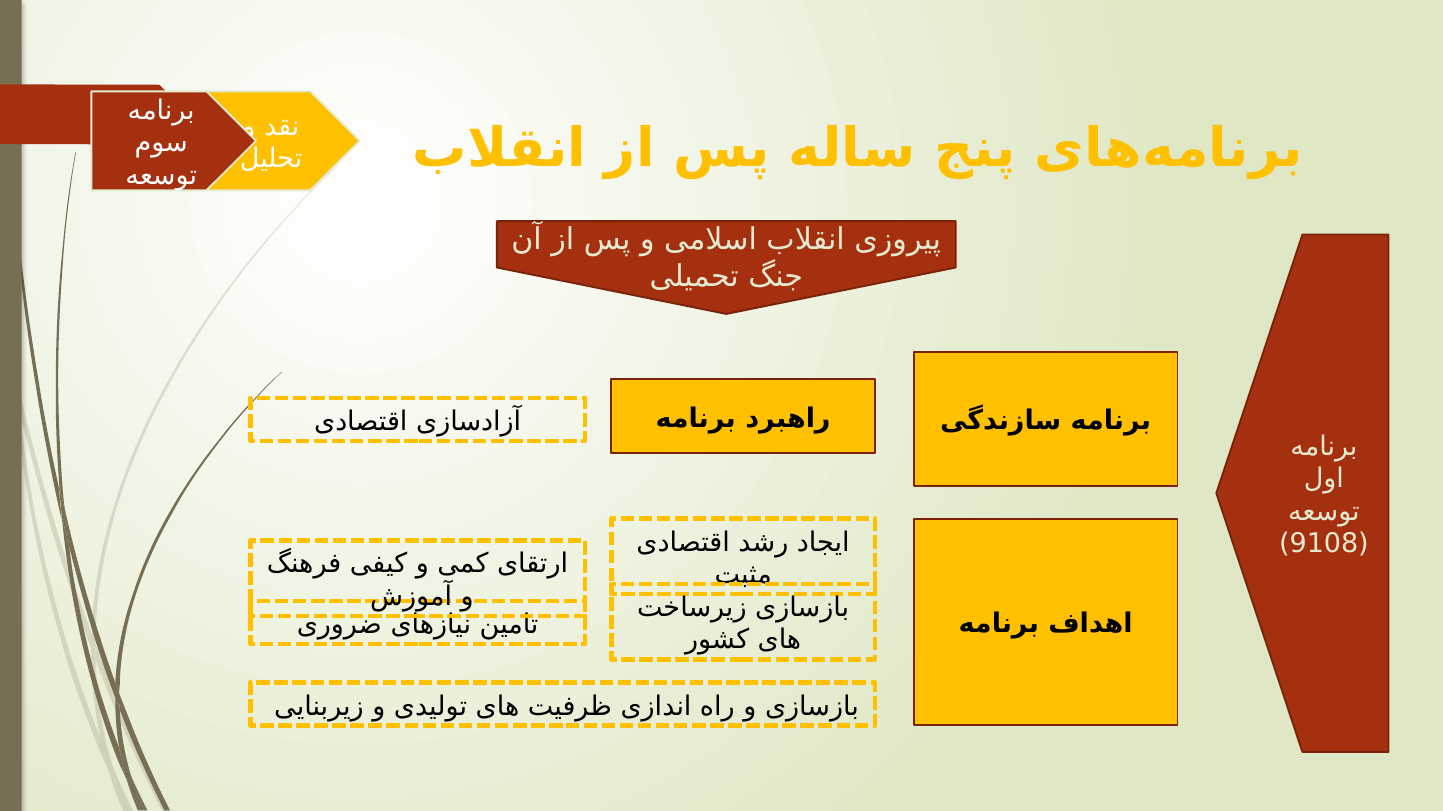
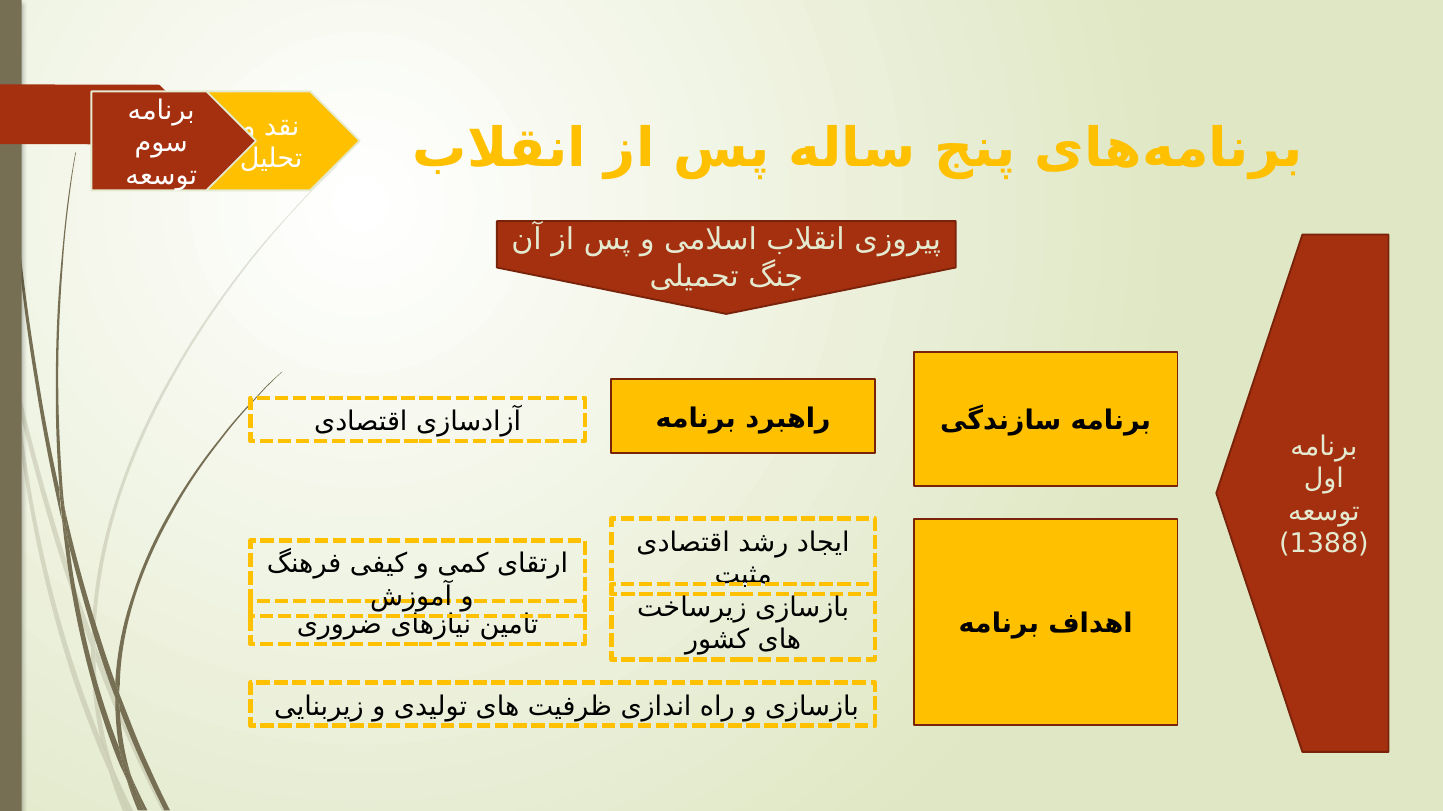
9108: 9108 -> 1388 (1324, 544)
